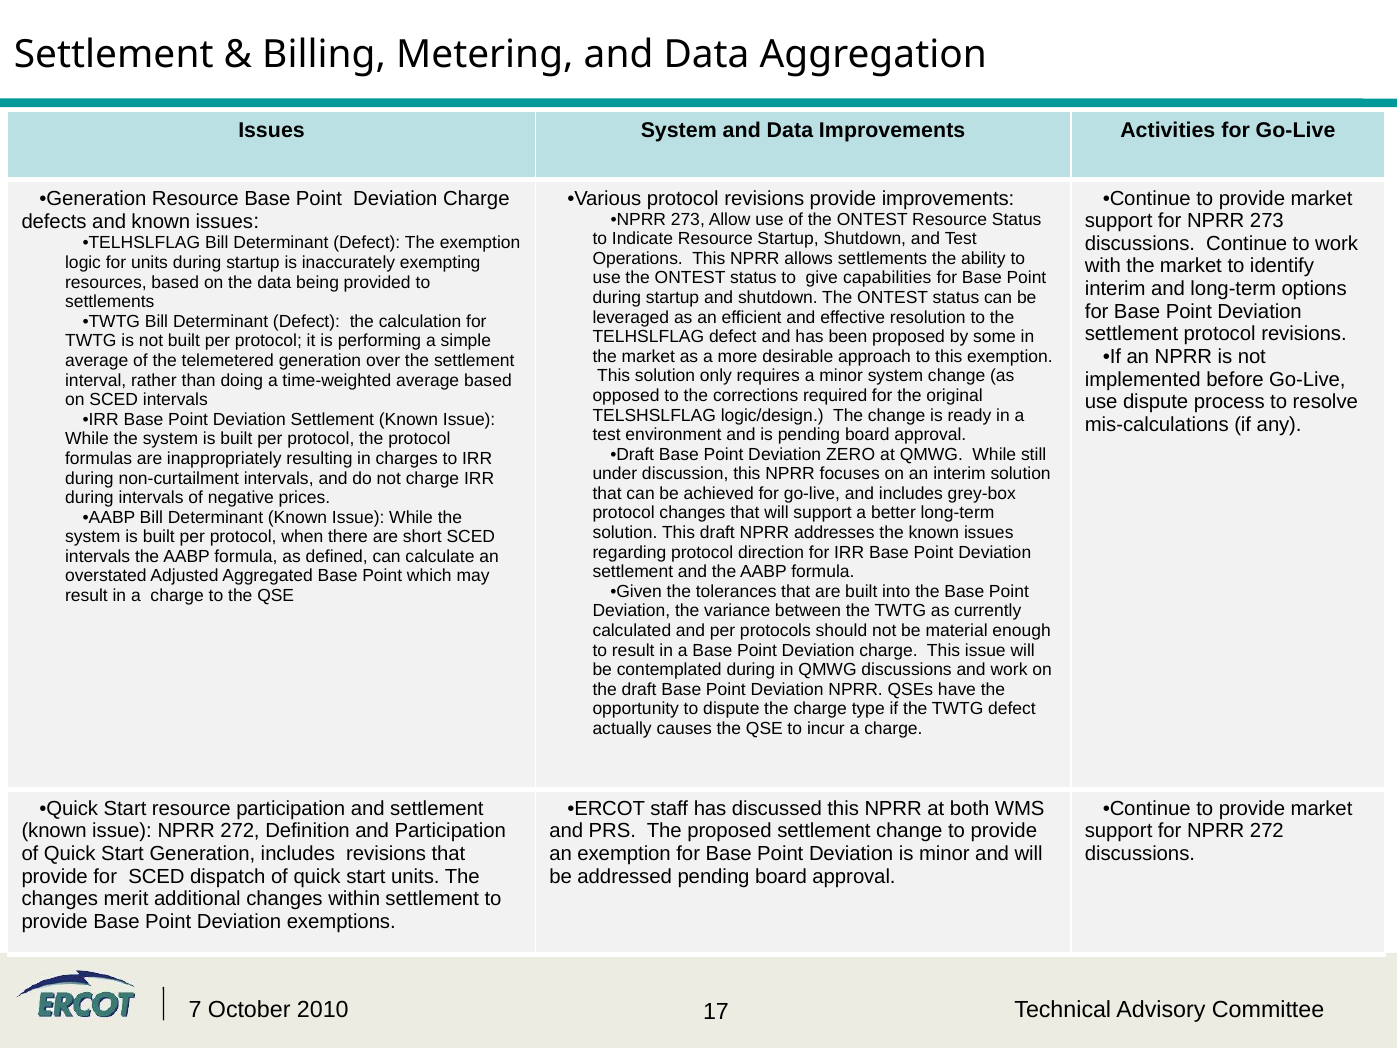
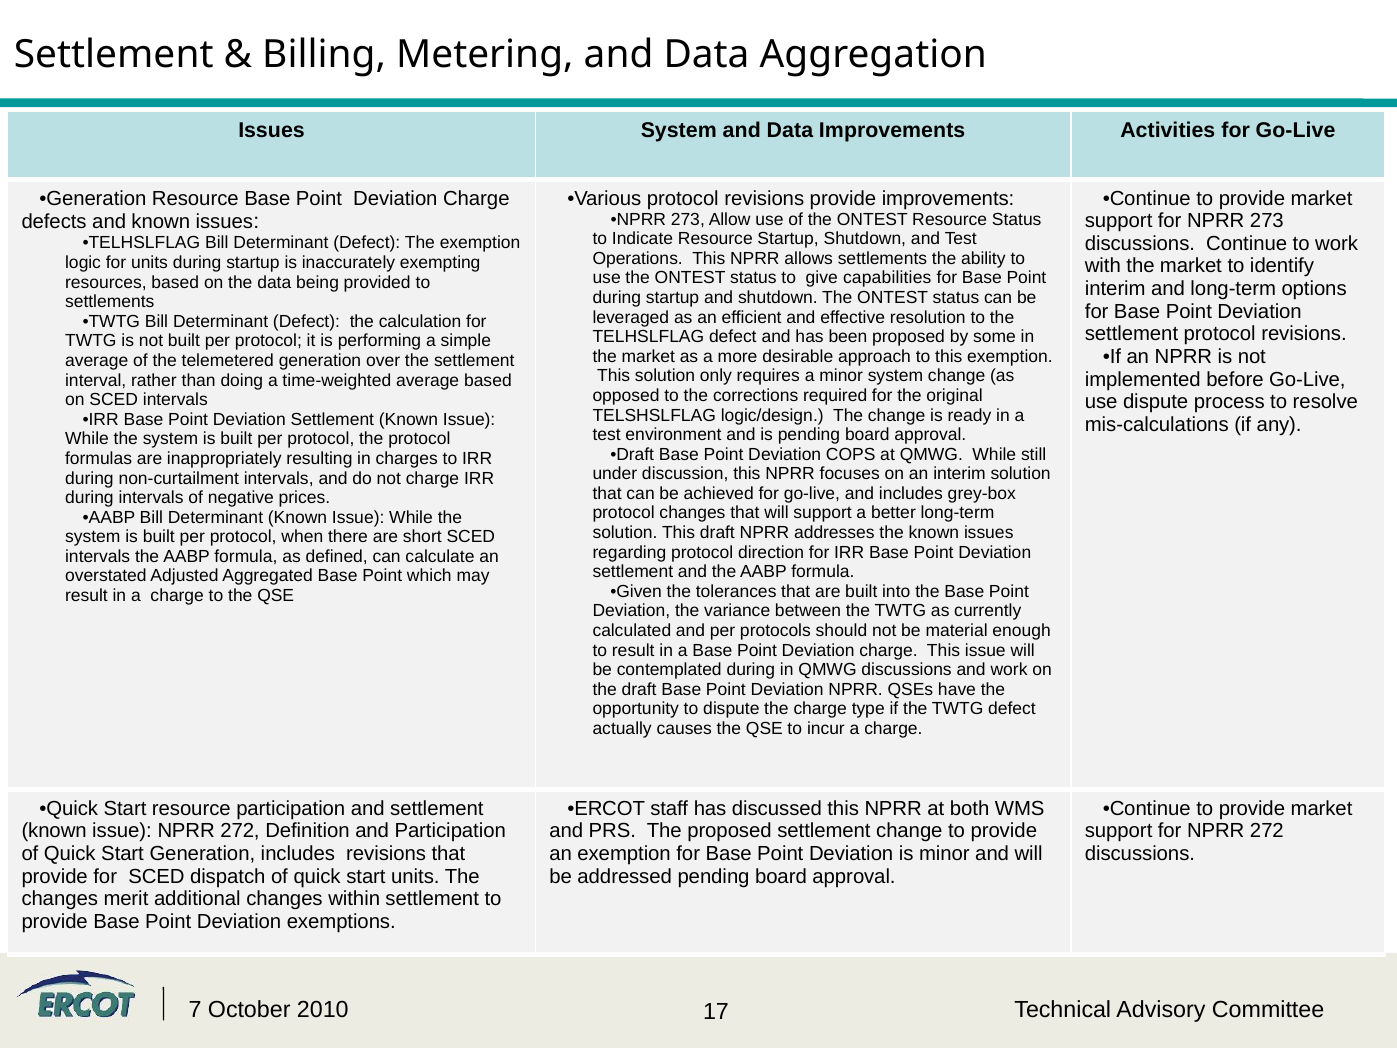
ZERO: ZERO -> COPS (851, 454)
